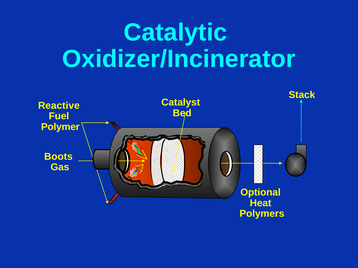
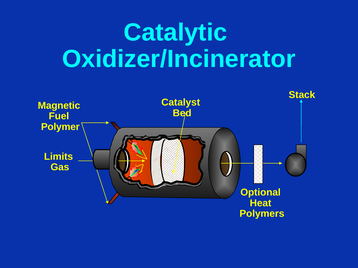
Reactive: Reactive -> Magnetic (59, 106)
Boots: Boots -> Limits (59, 157)
